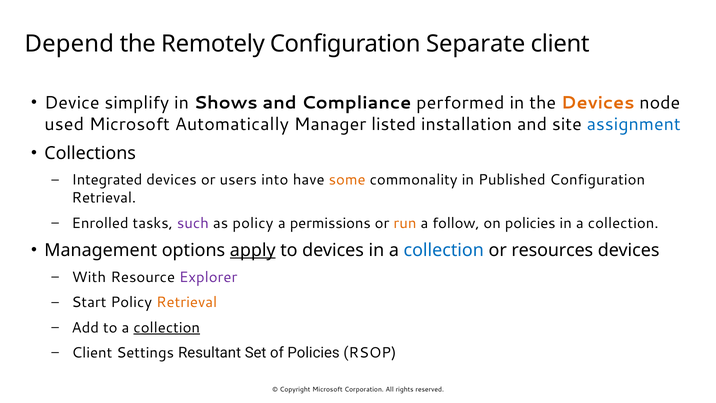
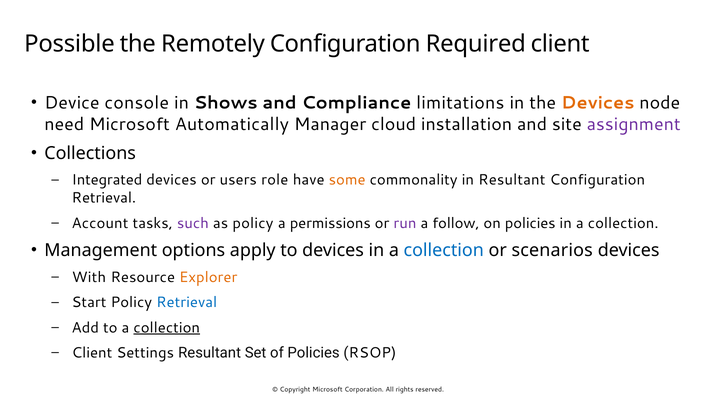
Depend: Depend -> Possible (69, 44)
Separate: Separate -> Required (476, 44)
simplify: simplify -> console (137, 103)
performed: performed -> limitations (460, 103)
used: used -> need (64, 124)
listed: listed -> cloud (394, 124)
assignment colour: blue -> purple (634, 124)
into: into -> role (275, 180)
in Published: Published -> Resultant (512, 180)
Enrolled: Enrolled -> Account (100, 223)
run colour: orange -> purple (405, 223)
apply underline: present -> none (253, 250)
resources: resources -> scenarios (552, 250)
Explorer colour: purple -> orange (208, 277)
Retrieval colour: orange -> blue (187, 302)
